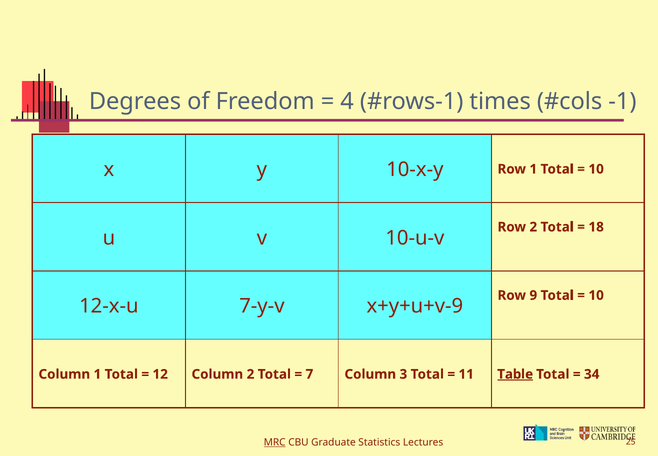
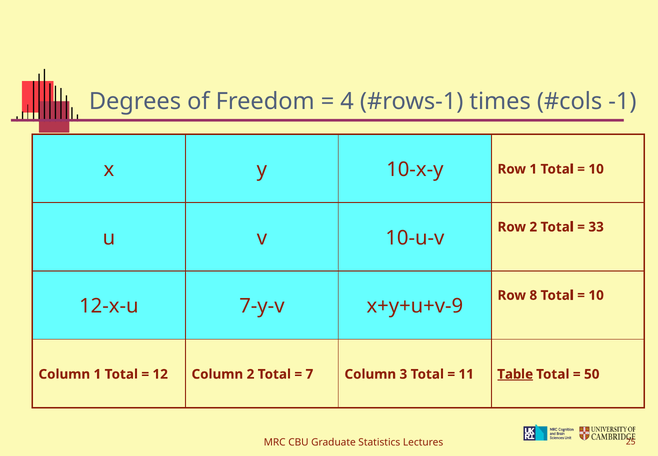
18: 18 -> 33 (596, 227)
9: 9 -> 8 (533, 295)
34: 34 -> 50 (592, 374)
MRC underline: present -> none (275, 442)
